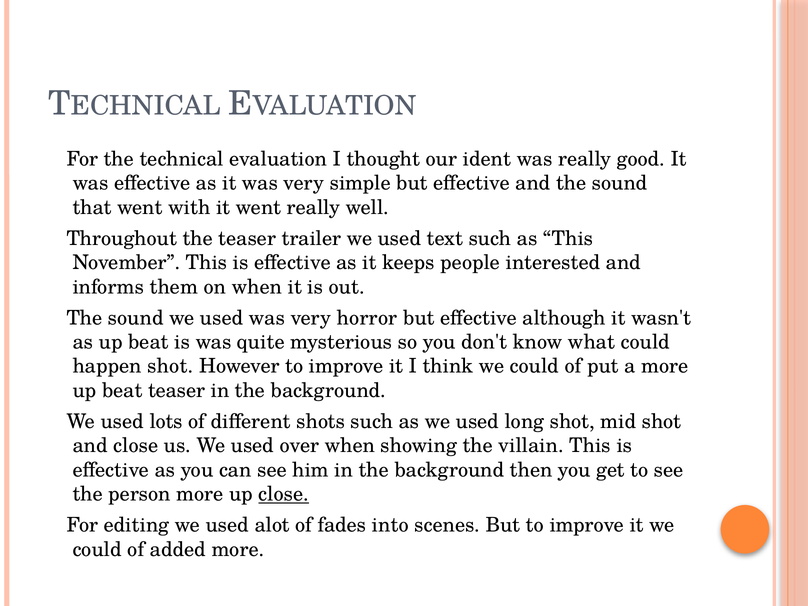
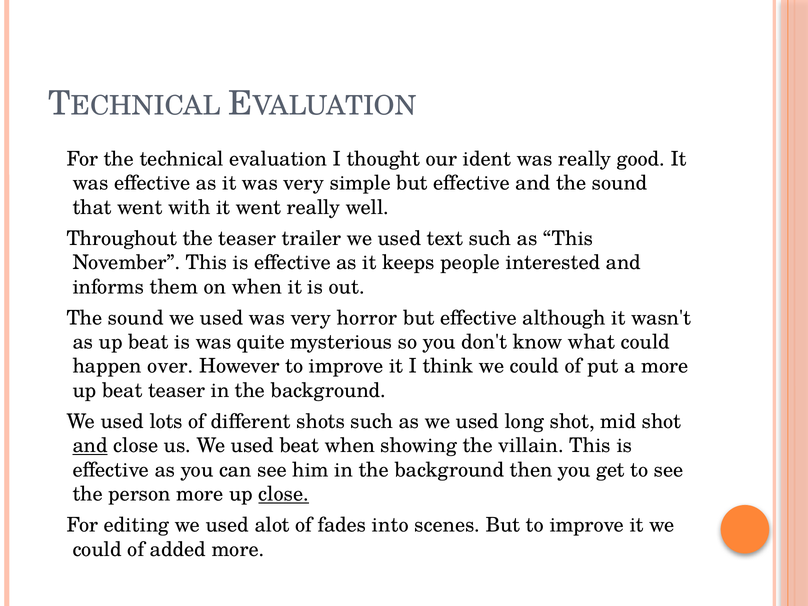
happen shot: shot -> over (170, 366)
and underline: none -> present (90, 446)
used over: over -> beat (299, 446)
